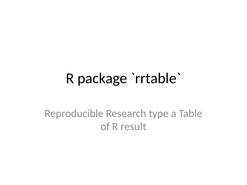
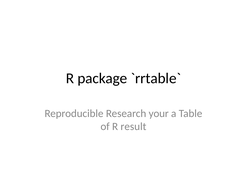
type: type -> your (159, 114)
